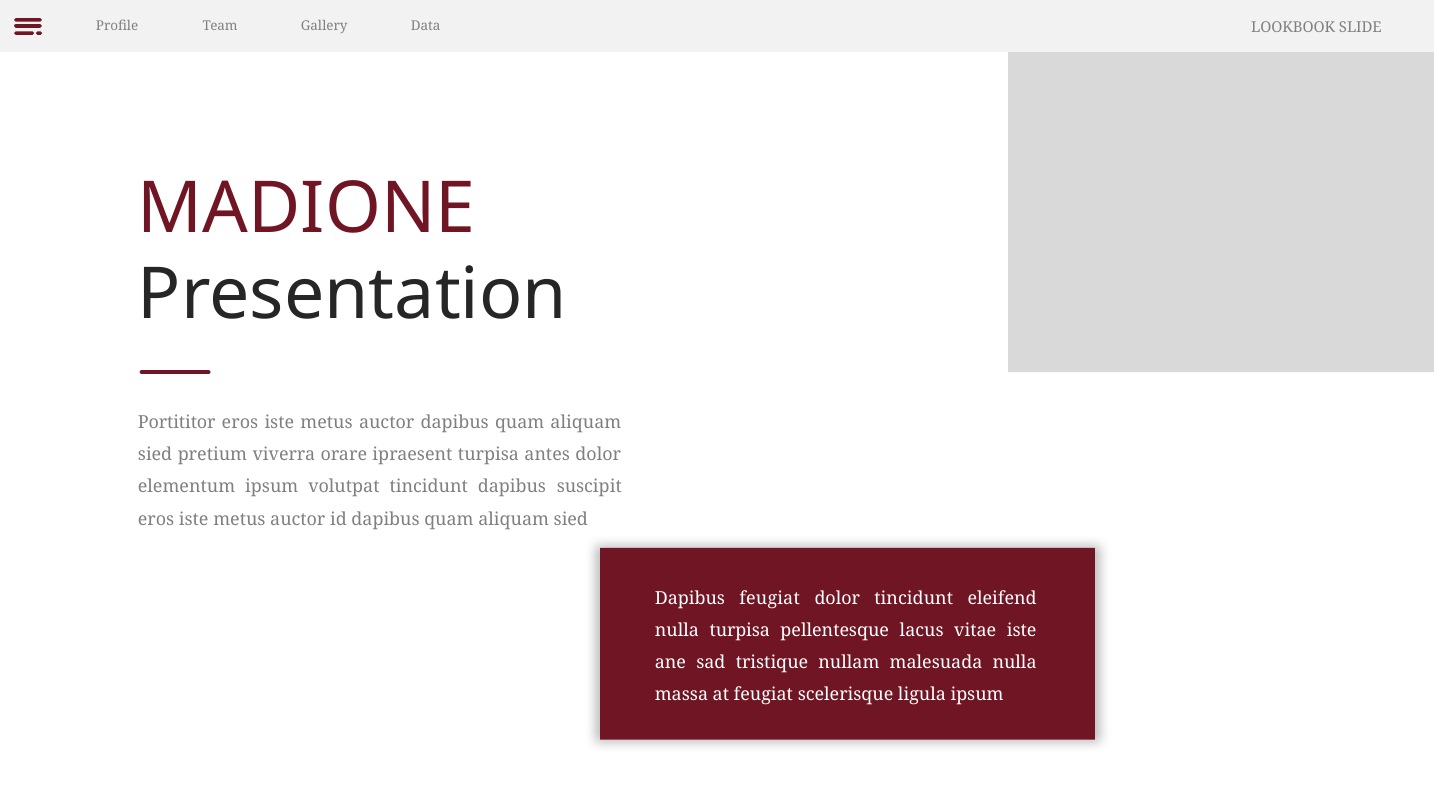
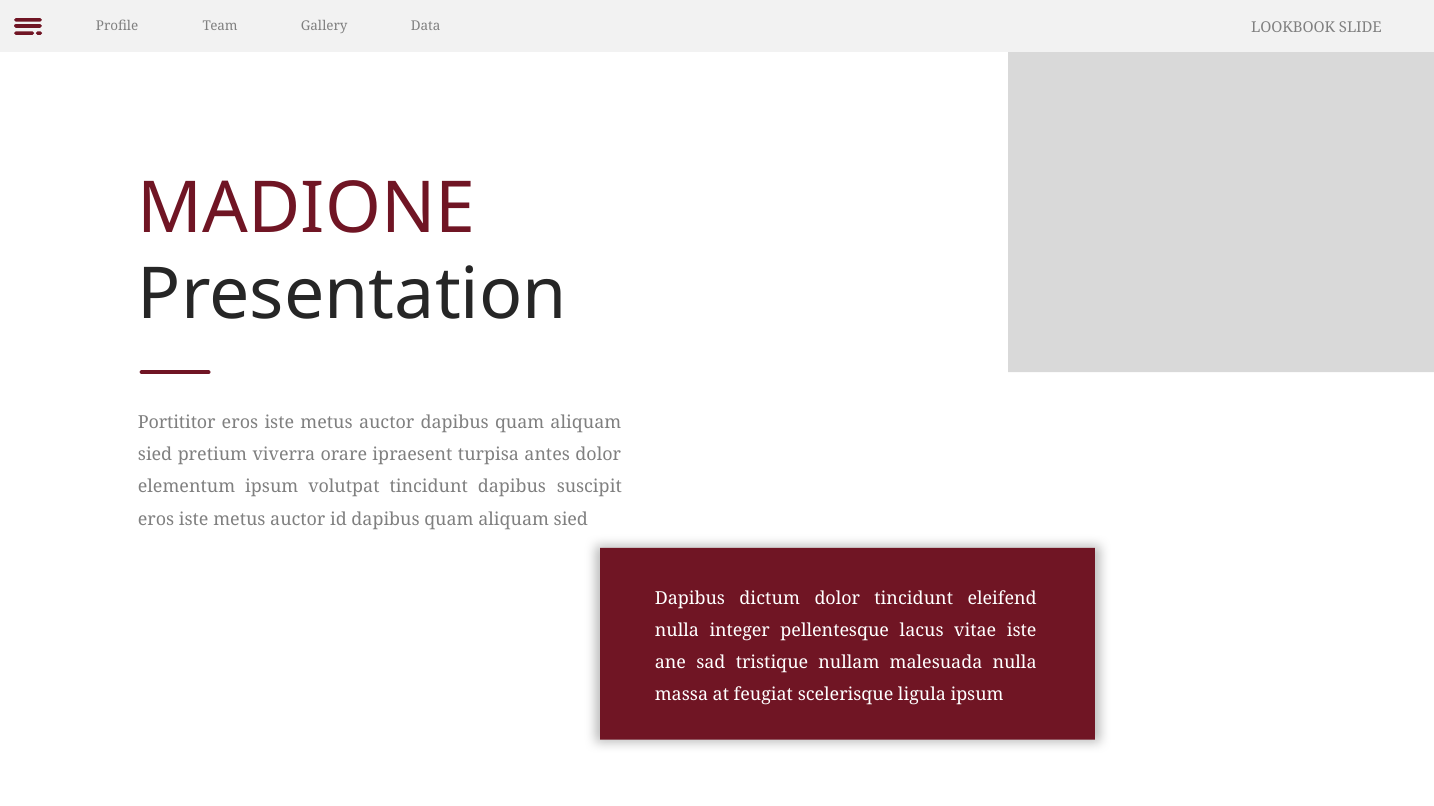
Dapibus feugiat: feugiat -> dictum (770, 599)
nulla turpisa: turpisa -> integer (740, 631)
